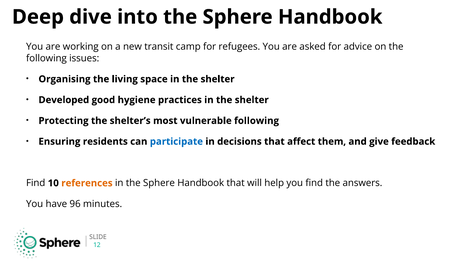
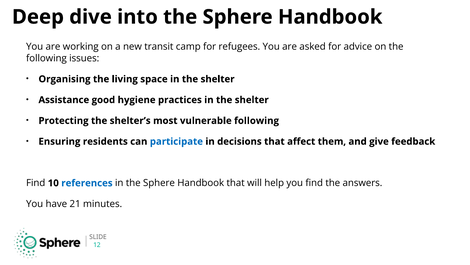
Developed: Developed -> Assistance (64, 100)
references colour: orange -> blue (87, 183)
96: 96 -> 21 (75, 203)
